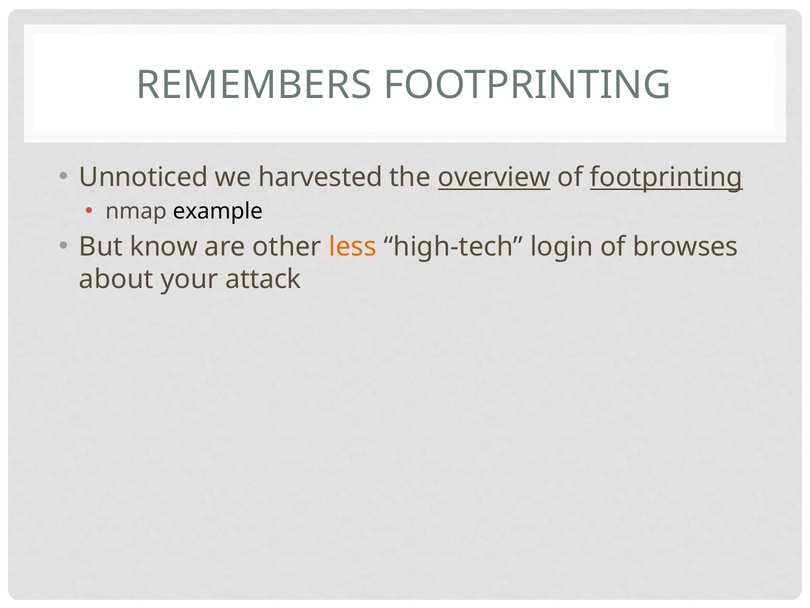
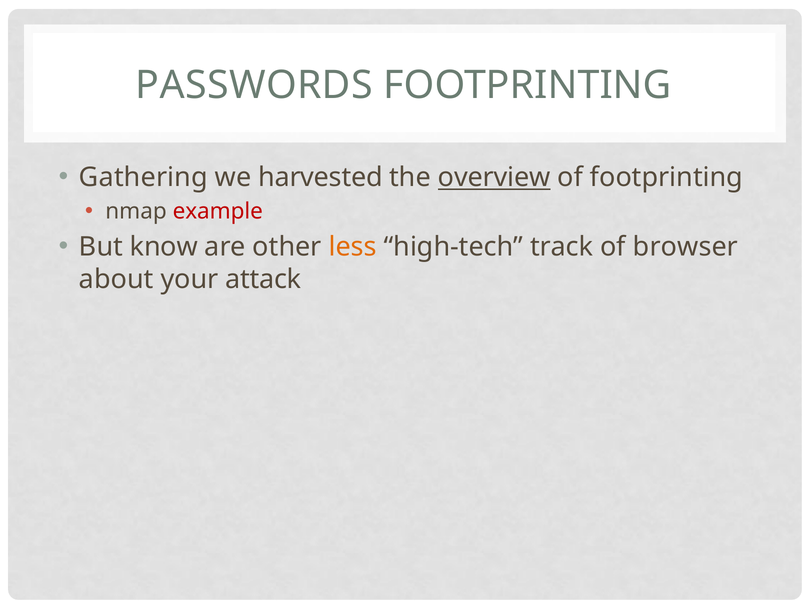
REMEMBERS: REMEMBERS -> PASSWORDS (254, 85)
Unnoticed: Unnoticed -> Gathering (143, 177)
footprinting underline: present -> none (666, 177)
example colour: black -> red (218, 211)
login: login -> track (562, 247)
browses: browses -> browser (685, 247)
